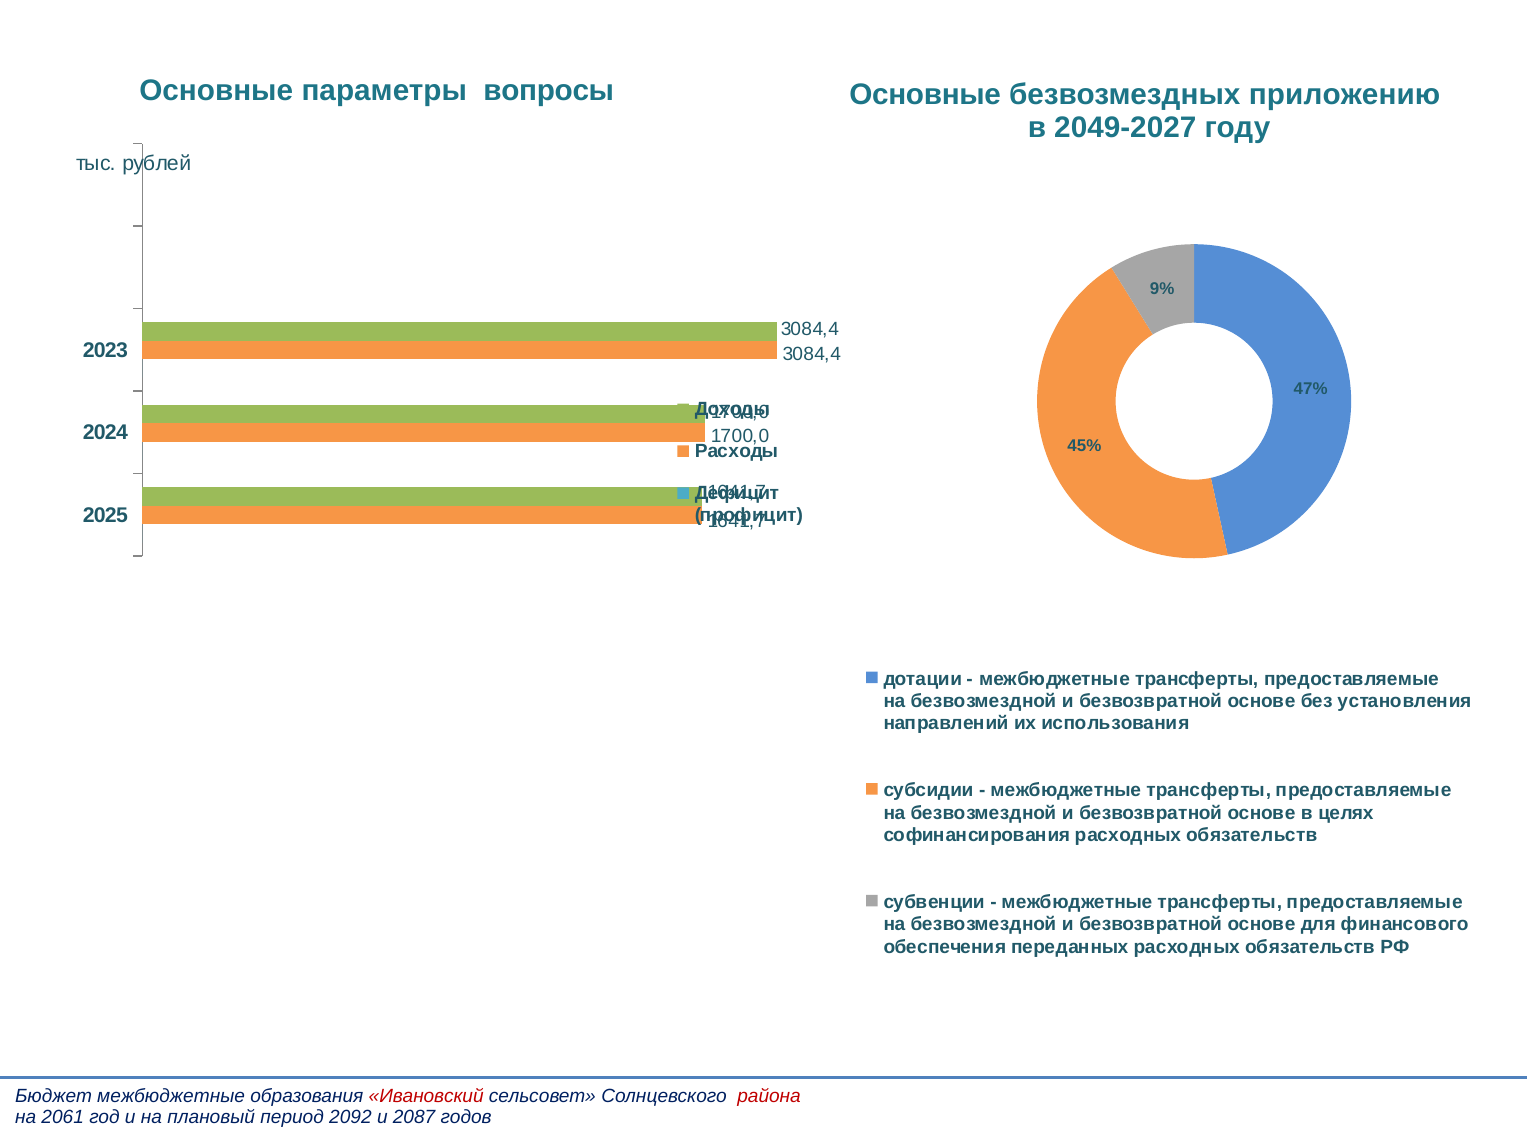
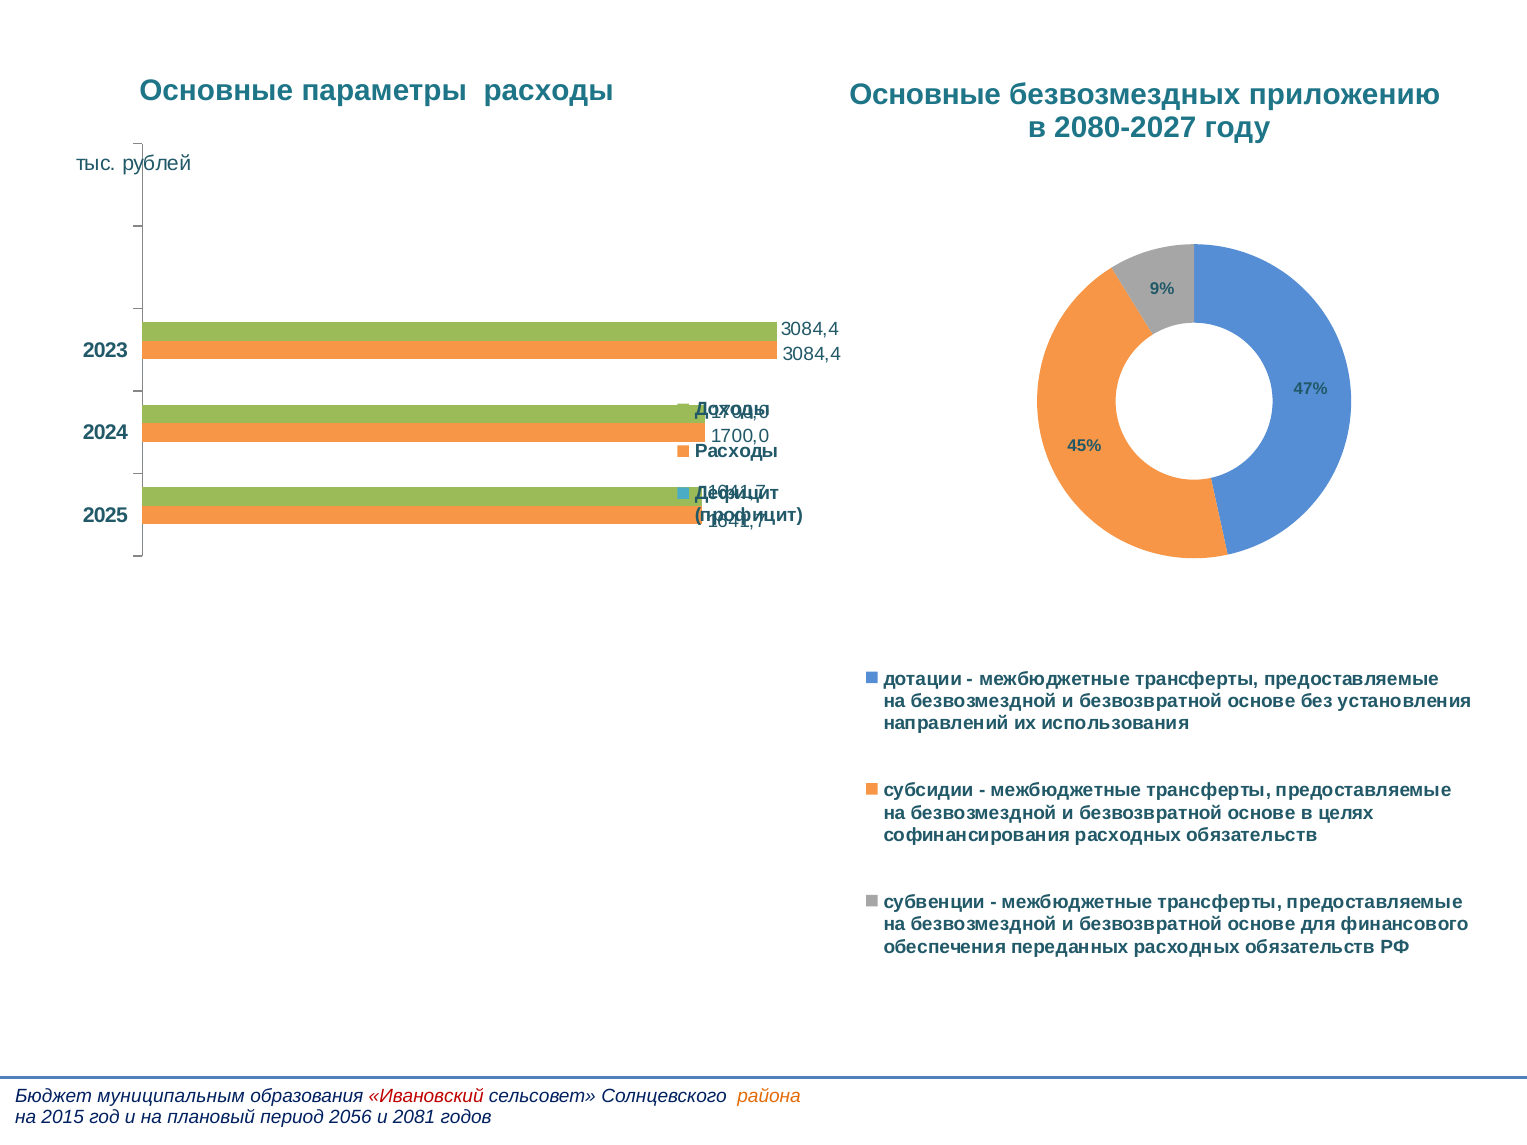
параметры вопросы: вопросы -> расходы (549, 91)
2049-2027: 2049-2027 -> 2080-2027 (1125, 128)
Бюджет межбюджетные: межбюджетные -> муниципальным (171, 1096)
района colour: red -> orange (769, 1096)
2061: 2061 -> 2015 (63, 1118)
2092: 2092 -> 2056 (350, 1118)
2087: 2087 -> 2081 (414, 1118)
